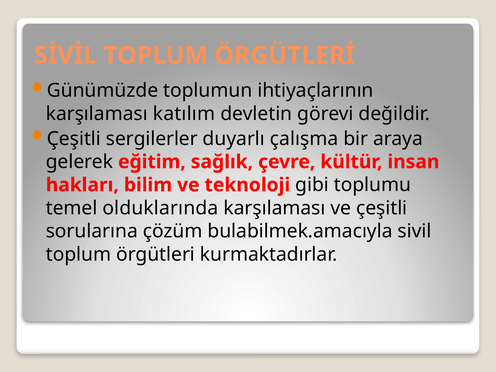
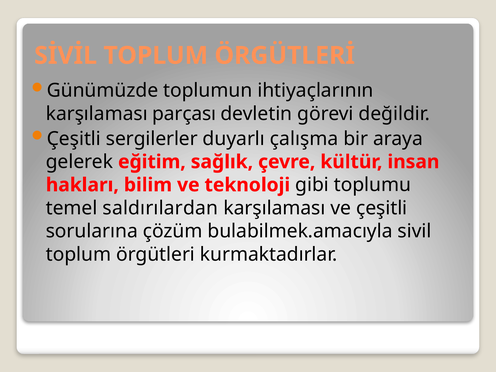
katılım: katılım -> parçası (184, 114)
olduklarında: olduklarında -> saldırılardan (160, 208)
